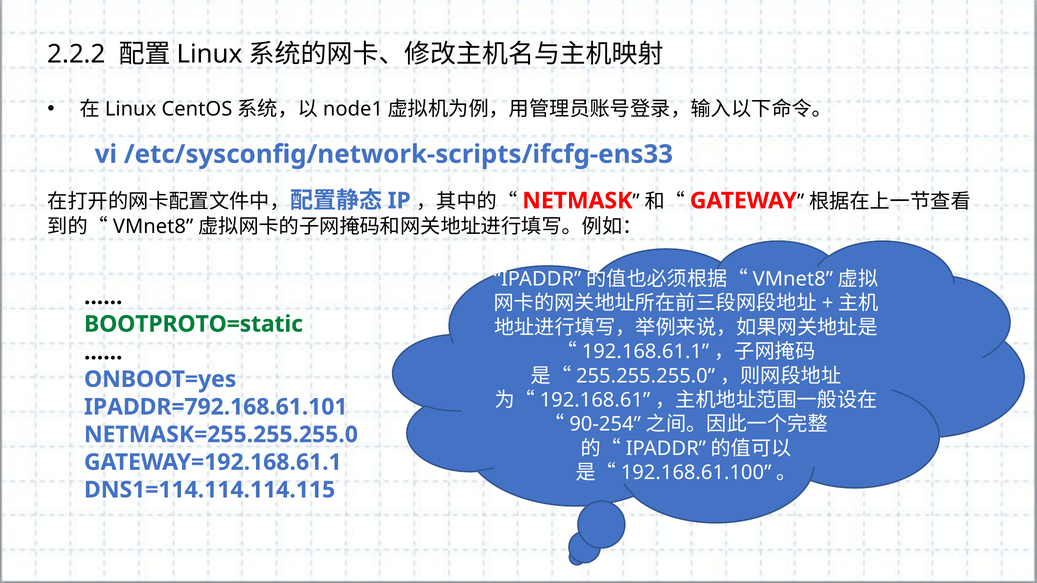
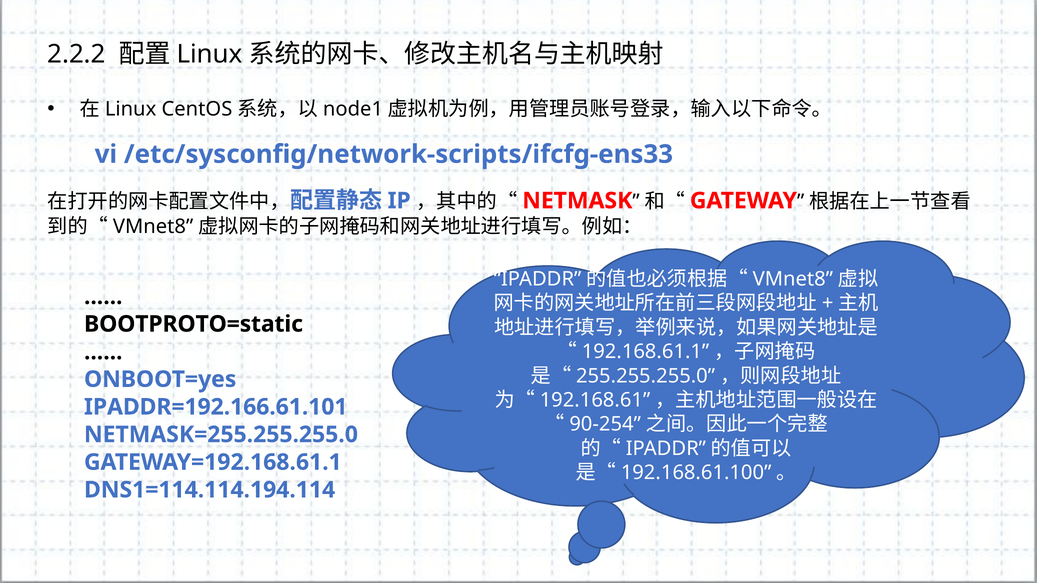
BOOTPROTO=static colour: green -> black (193, 324)
IPADDR=792.168.61.101: IPADDR=792.168.61.101 -> IPADDR=192.166.61.101 (216, 407)
DNS1=114.114.114.115: DNS1=114.114.114.115 -> DNS1=114.114.194.114 (210, 490)
